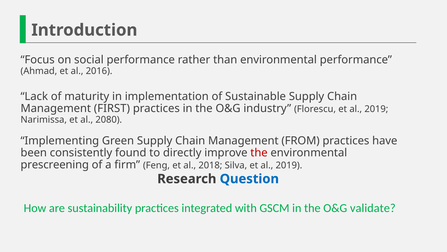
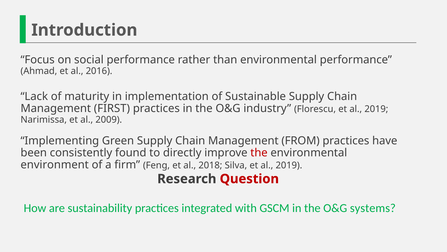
2080: 2080 -> 2009 (109, 119)
prescreening: prescreening -> environment (55, 165)
Question colour: blue -> red (249, 178)
validate: validate -> systems (373, 208)
